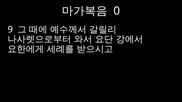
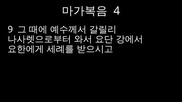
0: 0 -> 4 (117, 11)
